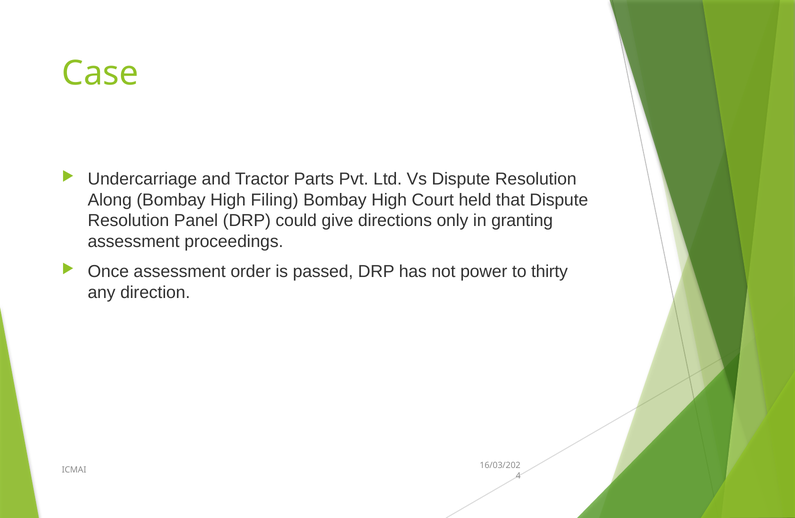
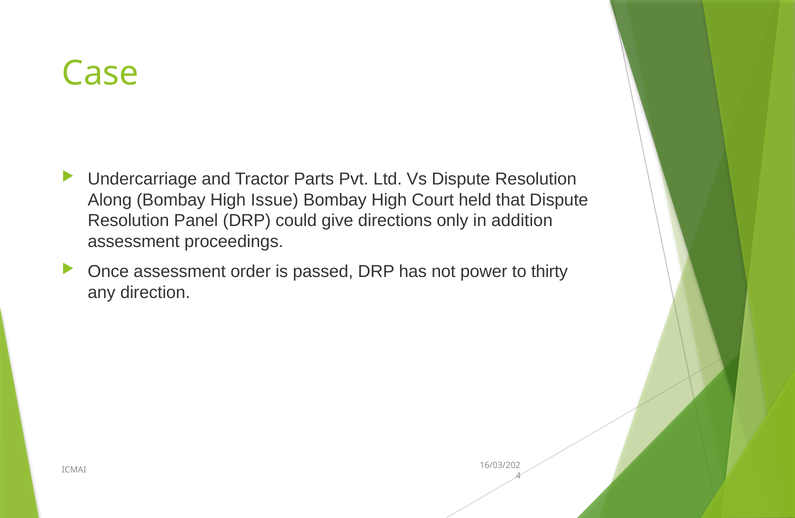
Filing: Filing -> Issue (275, 200)
granting: granting -> addition (522, 221)
